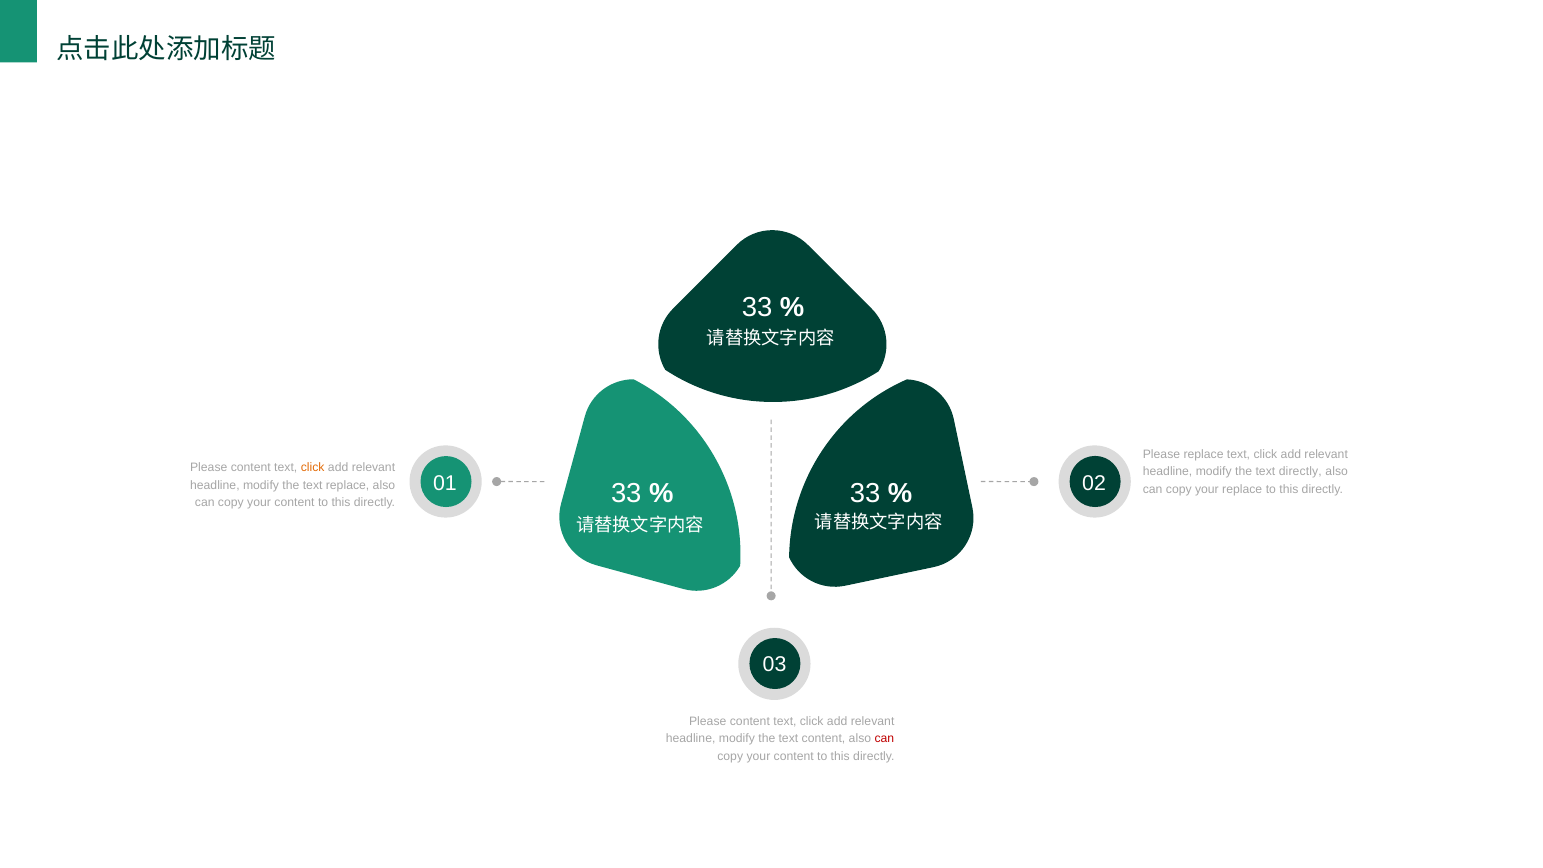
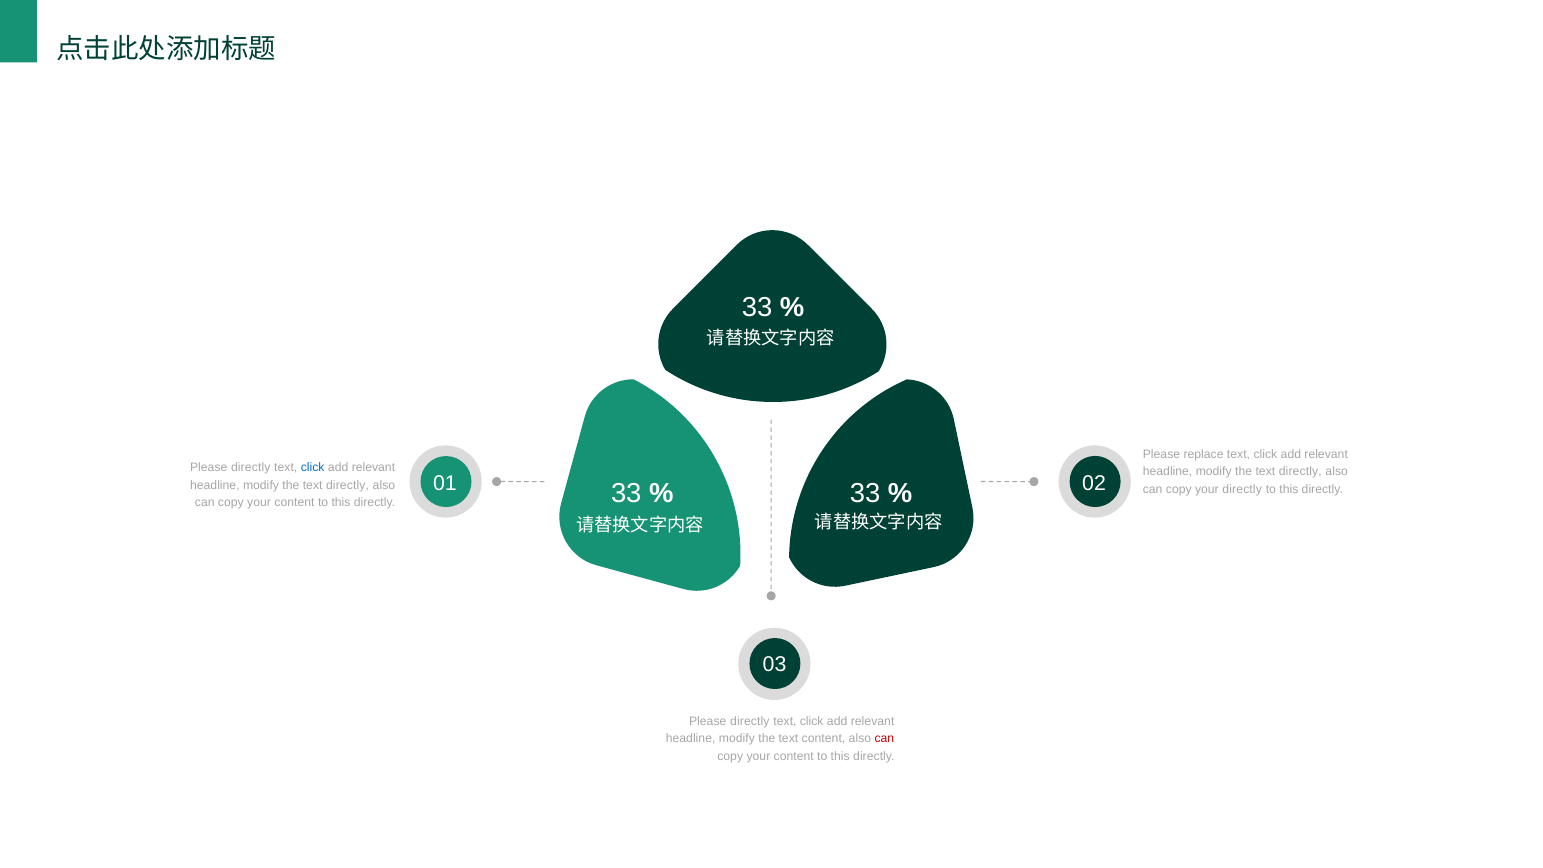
content: content -> directly (251, 468)
click colour: orange -> blue (313, 468)
replace: replace -> directly (348, 485)
your replace: replace -> directly (1242, 489)
content: content -> directly (750, 721)
